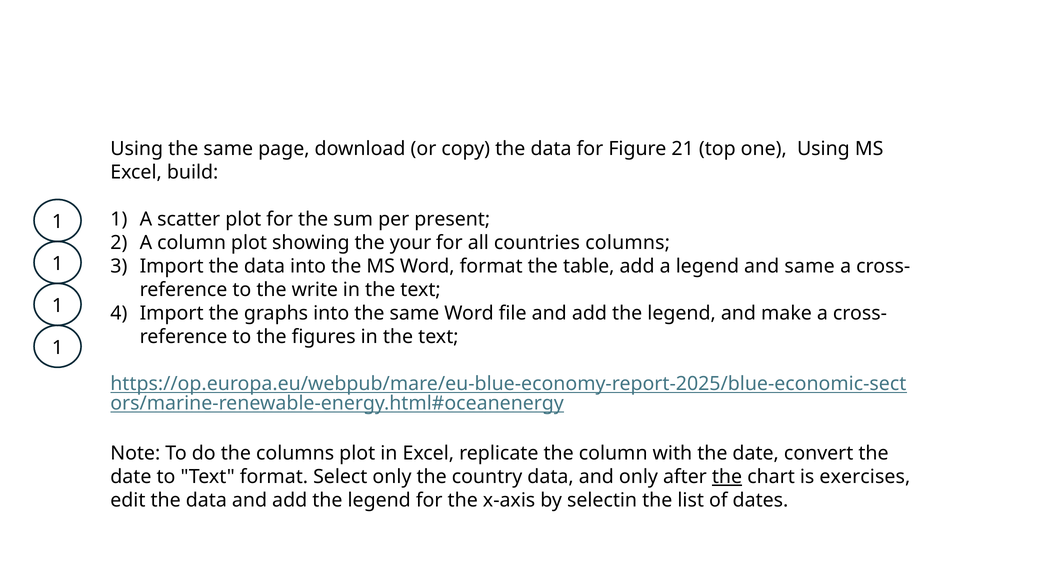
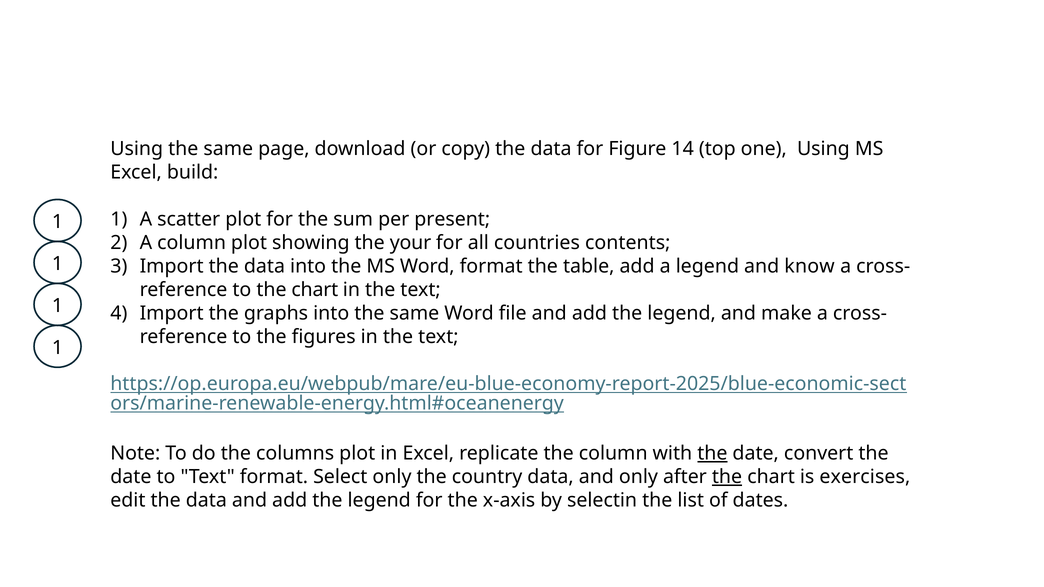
21: 21 -> 14 (683, 149)
countries columns: columns -> contents (628, 243)
and same: same -> know (810, 266)
to the write: write -> chart (315, 290)
the underline: none -> present (712, 454)
